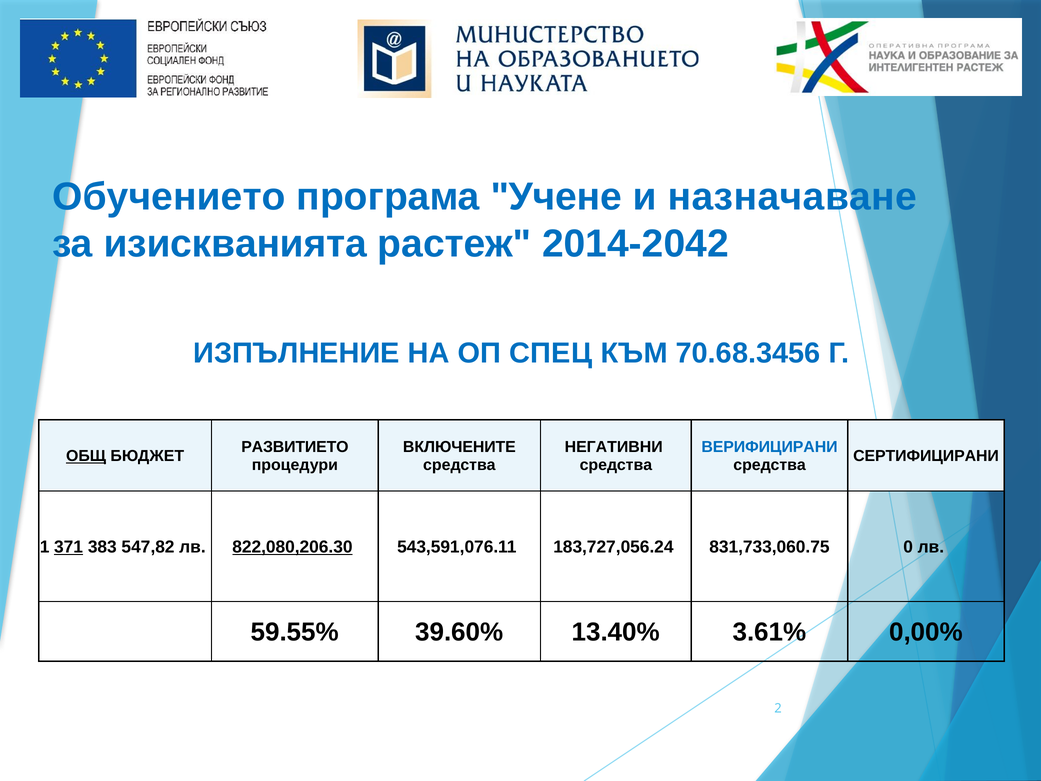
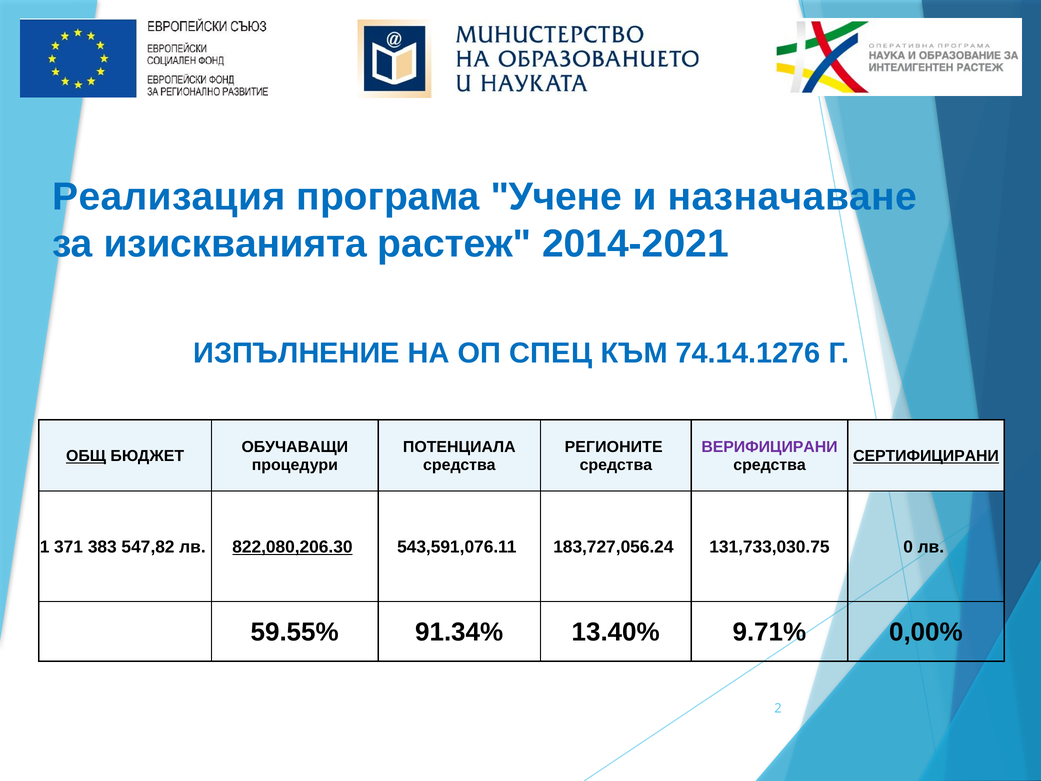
Обучението: Обучението -> Реализация (169, 197)
2014-2042: 2014-2042 -> 2014-2021 (635, 244)
70.68.3456: 70.68.3456 -> 74.14.1276 (748, 353)
РАЗВИТИЕТО: РАЗВИТИЕТО -> ОБУЧАВАЩИ (295, 447)
ВКЛЮЧЕНИТЕ: ВКЛЮЧЕНИТЕ -> ПОТЕНЦИАЛА (459, 447)
НЕГАТИВНИ: НЕГАТИВНИ -> РЕГИОНИТЕ (614, 447)
ВЕРИФИЦИРАНИ colour: blue -> purple (770, 447)
СЕРТИФИЦИРАНИ underline: none -> present (926, 456)
371 underline: present -> none (69, 547)
831,733,060.75: 831,733,060.75 -> 131,733,030.75 (769, 547)
39.60%: 39.60% -> 91.34% (459, 632)
3.61%: 3.61% -> 9.71% (769, 632)
